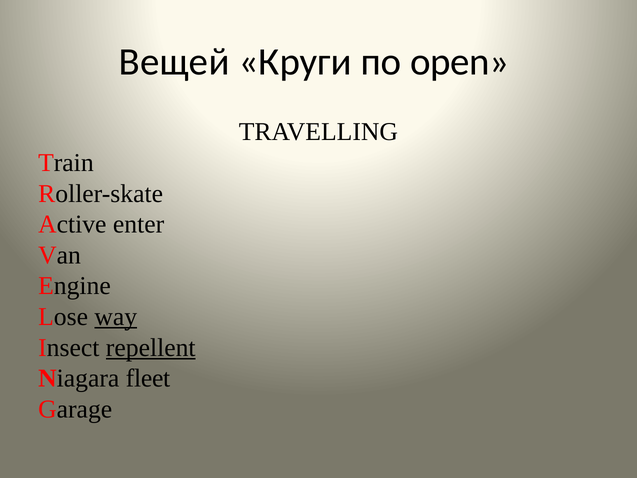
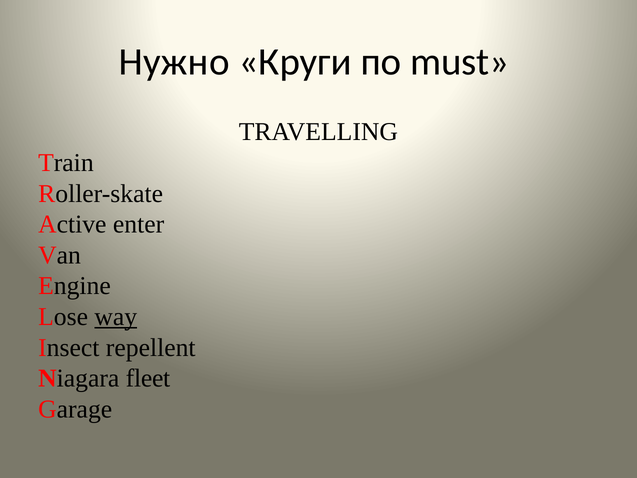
Вещей: Вещей -> Нужно (174, 62)
open: open -> must (460, 62)
repellent underline: present -> none (151, 347)
